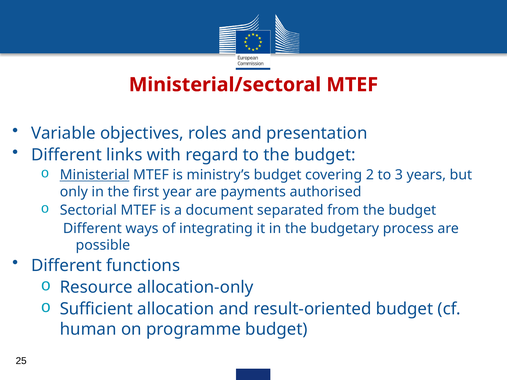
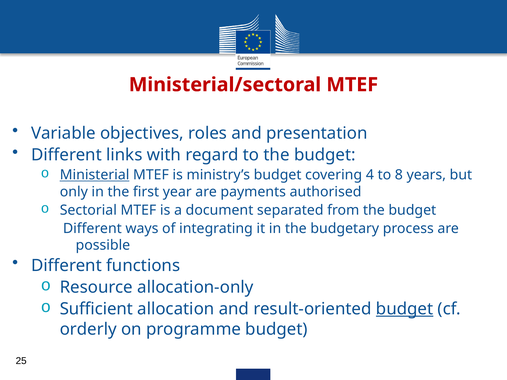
2: 2 -> 4 (370, 175)
3: 3 -> 8 (399, 175)
budget underline: none -> present (405, 309)
human: human -> orderly (88, 329)
